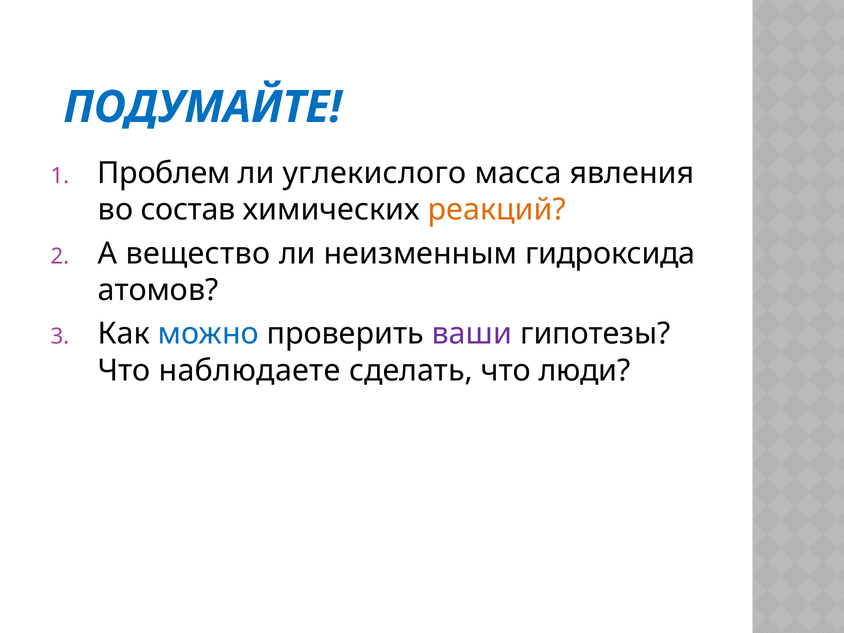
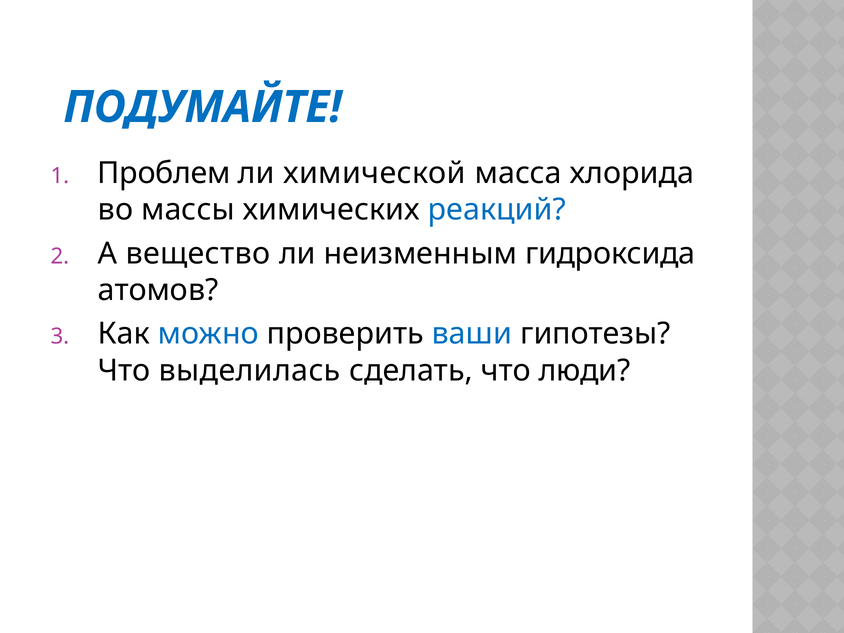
углекислого: углекислого -> химической (375, 173)
явления: явления -> хлорида (632, 173)
состав: состав -> массы (188, 210)
реакций colour: orange -> blue (497, 210)
ваши colour: purple -> blue (472, 334)
наблюдаете: наблюдаете -> выделилась (250, 371)
